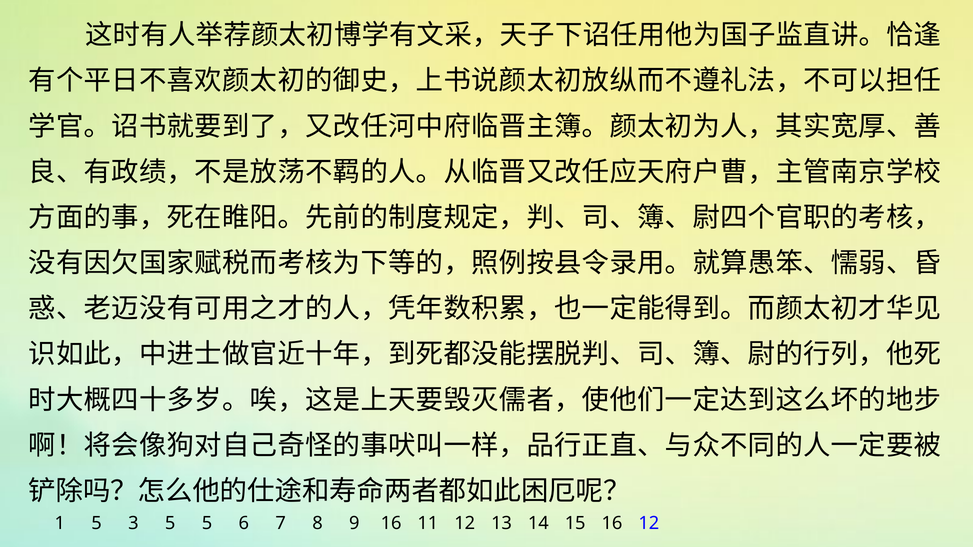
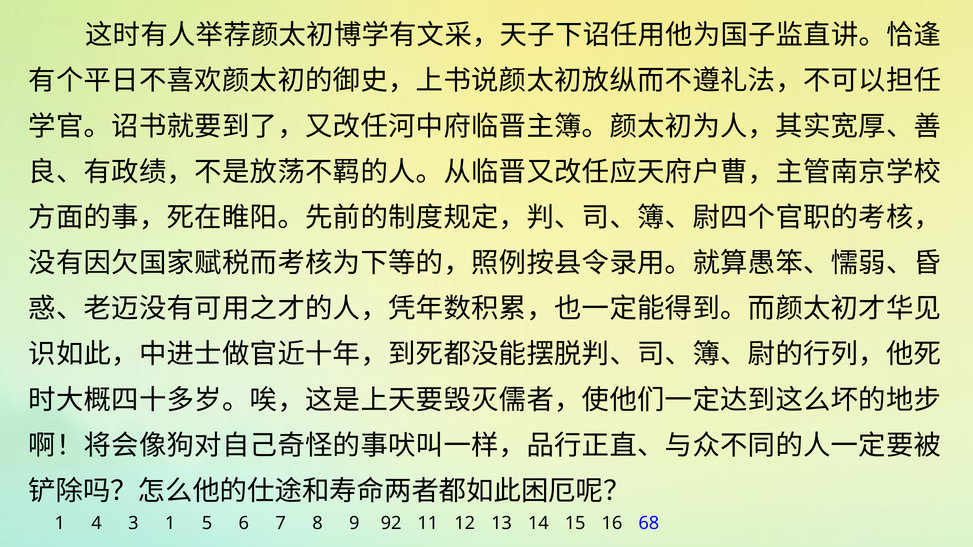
1 5: 5 -> 4 (97, 524)
3 5: 5 -> 1 (170, 524)
9 16: 16 -> 92 (391, 524)
15 16 12: 12 -> 68 (649, 524)
